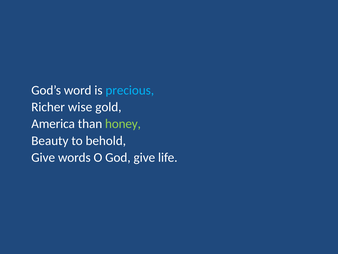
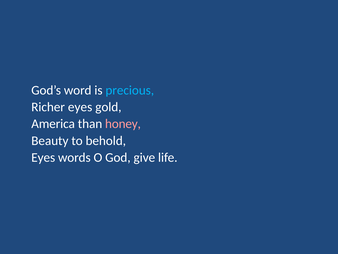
Richer wise: wise -> eyes (80, 107)
honey colour: light green -> pink (123, 124)
Give: Give -> Eyes (43, 157)
